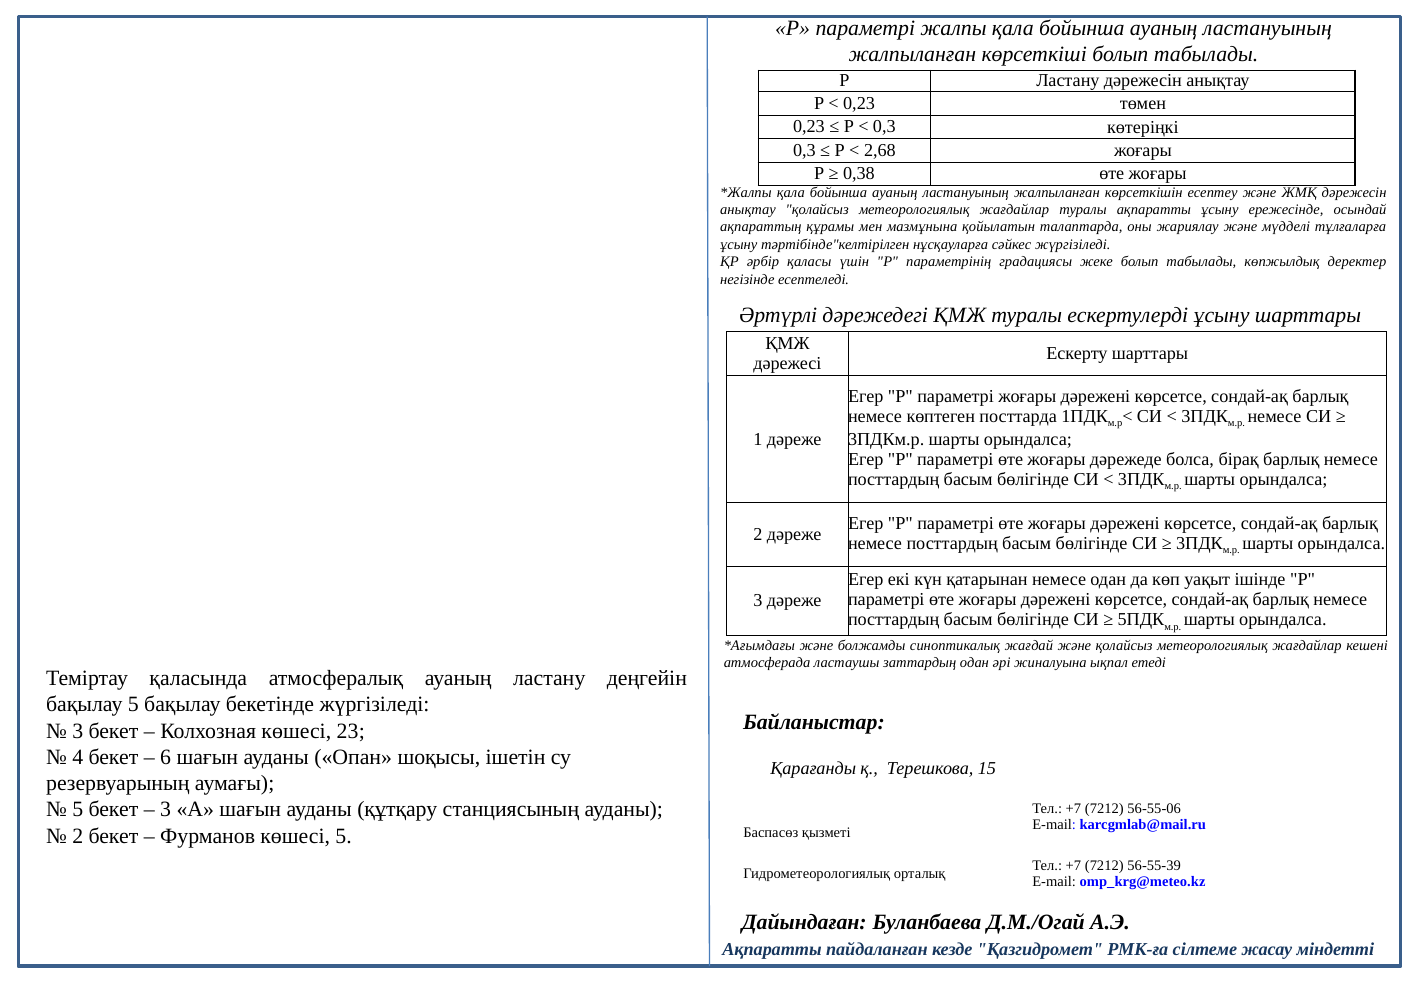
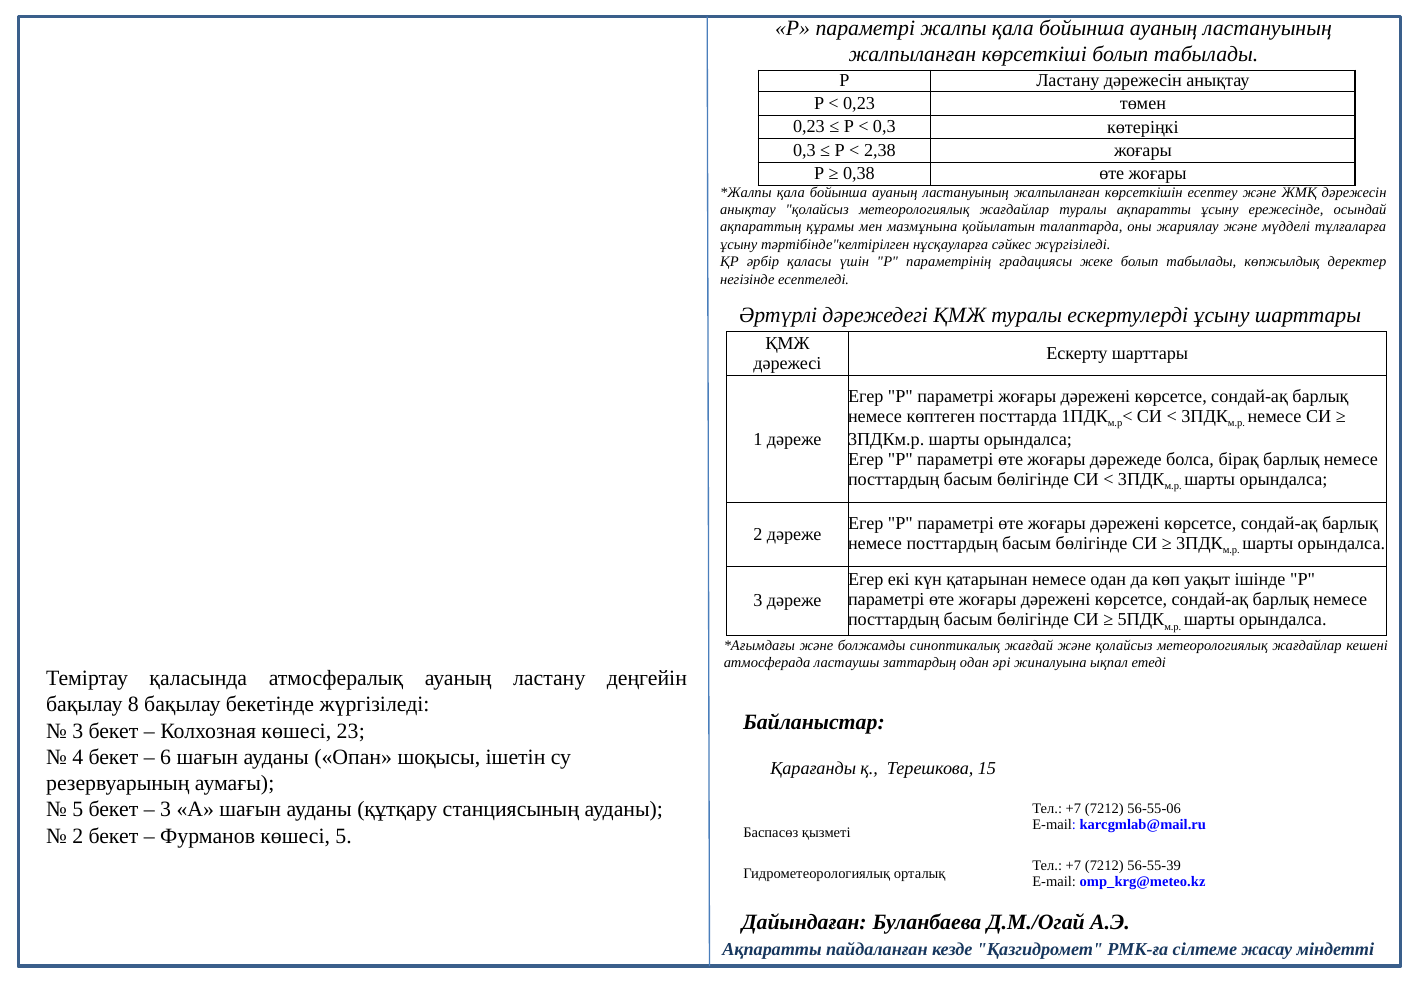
2,68: 2,68 -> 2,38 (880, 150)
бақылау 5: 5 -> 8 (133, 704)
